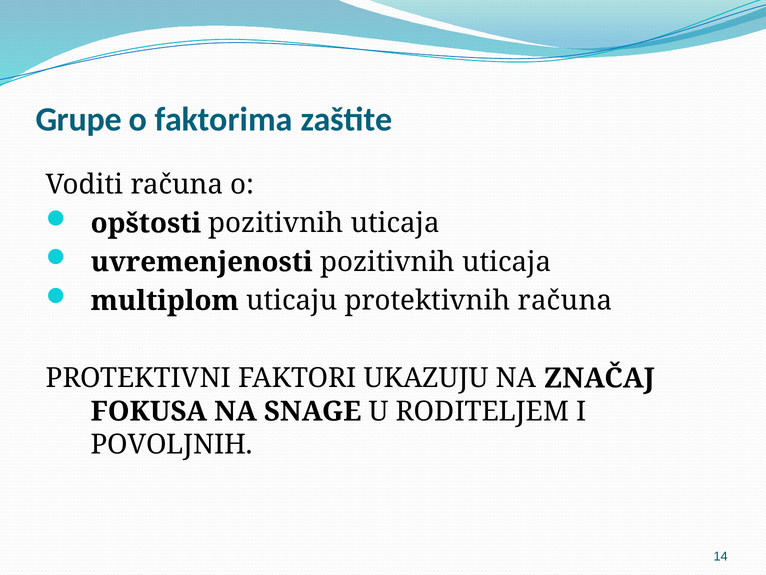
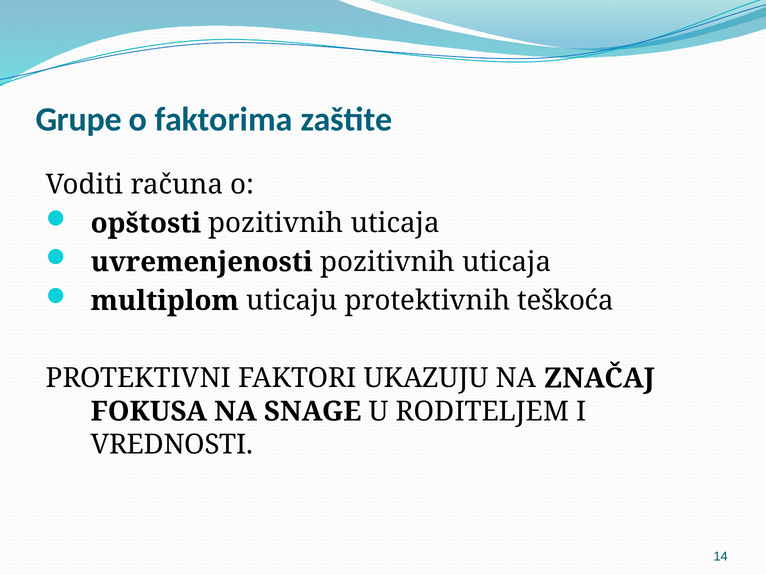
protektivnih računa: računa -> teškoća (565, 301)
POVOLJNIH: POVOLJNIH -> VREDNOSTI (172, 444)
